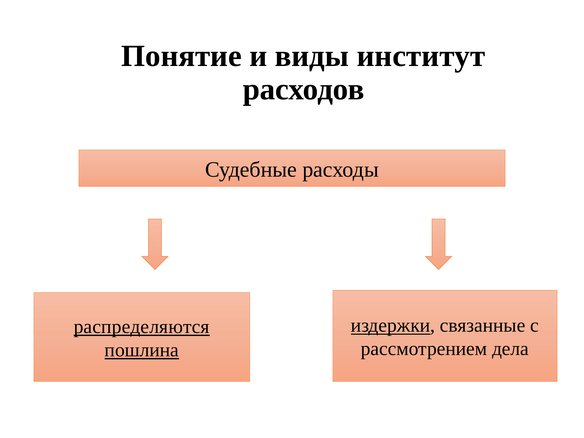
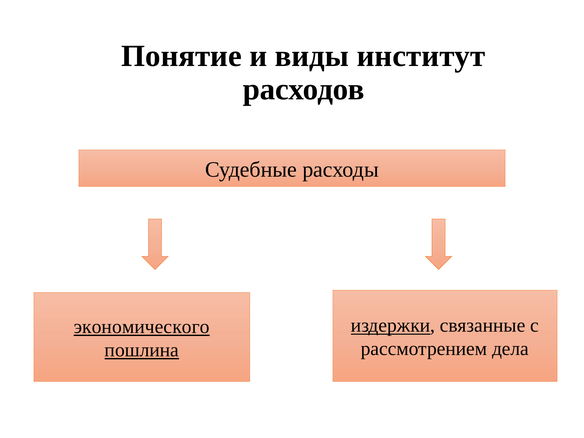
распределяются: распределяются -> экономического (142, 327)
